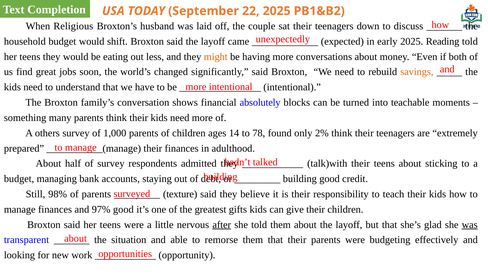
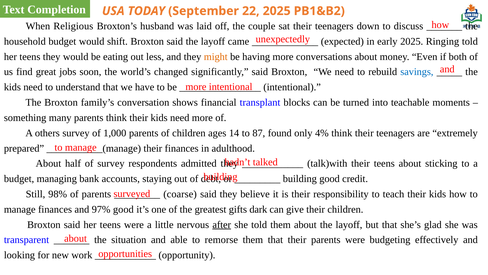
Reading: Reading -> Ringing (443, 41)
savings colour: orange -> blue (417, 72)
absolutely: absolutely -> transplant (260, 102)
78: 78 -> 87 (259, 133)
2%: 2% -> 4% (322, 133)
texture: texture -> coarse (180, 194)
gifts kids: kids -> dark (258, 209)
was underline: present -> none (470, 224)
